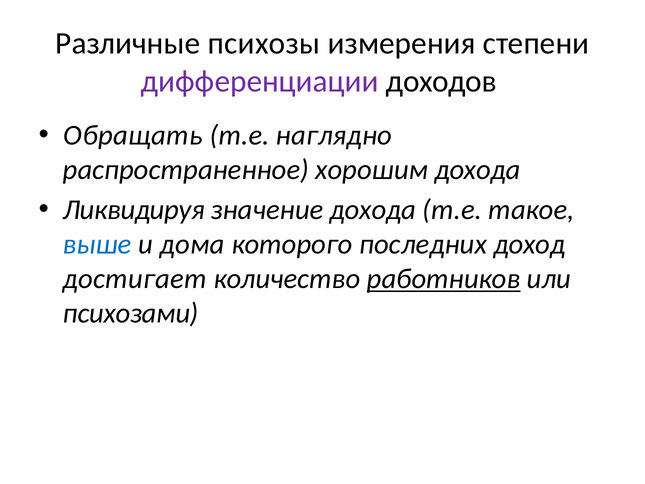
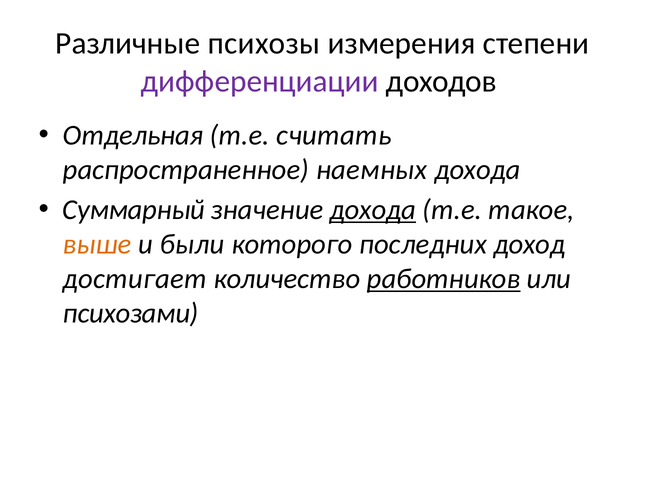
Обращать: Обращать -> Отдельная (133, 135)
наглядно: наглядно -> считать (334, 135)
хорошим: хорошим -> наемных (372, 170)
Ликвидируя: Ликвидируя -> Суммарный (134, 210)
дохода underline: none -> present (373, 210)
выше colour: blue -> orange (97, 244)
дома: дома -> были (192, 244)
